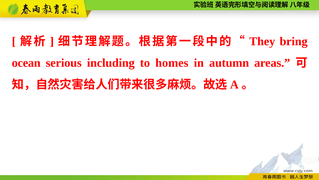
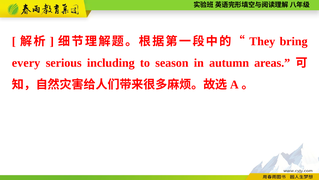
ocean: ocean -> every (26, 63)
homes: homes -> season (172, 63)
